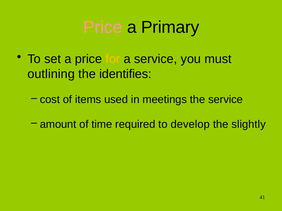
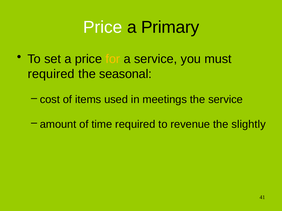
Price colour: pink -> white (103, 27)
outlining: outlining -> required (51, 74)
identifies: identifies -> seasonal (125, 74)
develop: develop -> revenue (190, 125)
